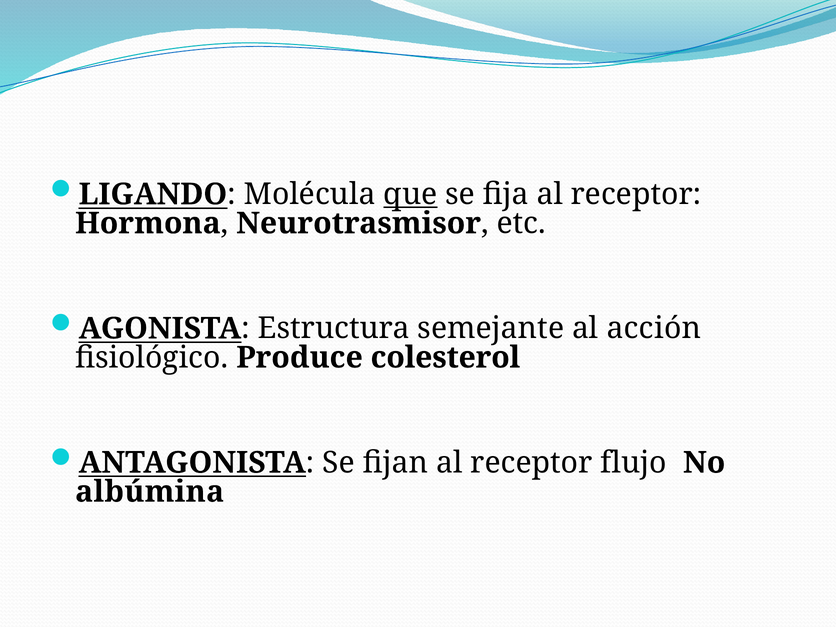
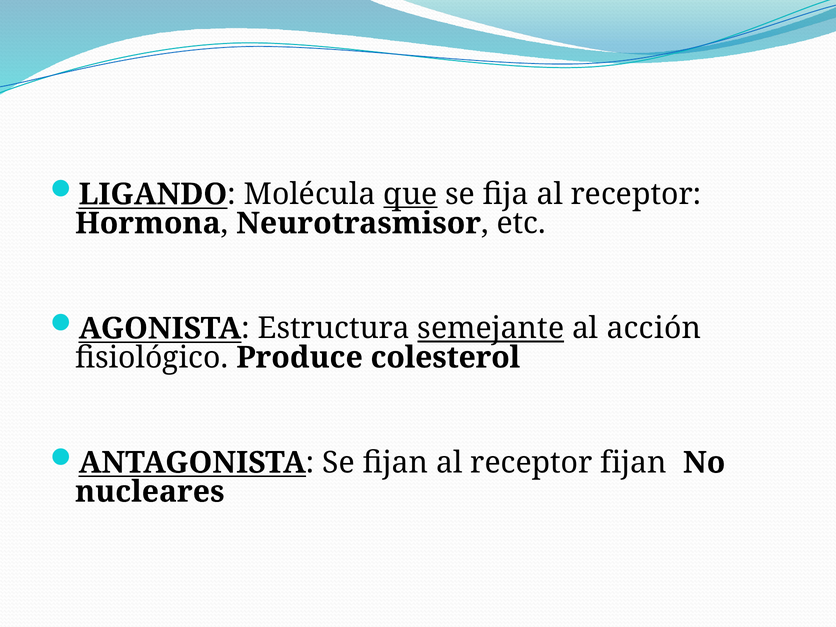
semejante underline: none -> present (491, 329)
receptor flujo: flujo -> fijan (634, 463)
albúmina: albúmina -> nucleares (150, 492)
